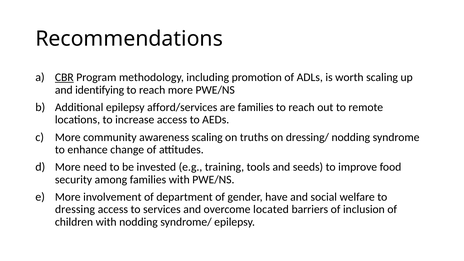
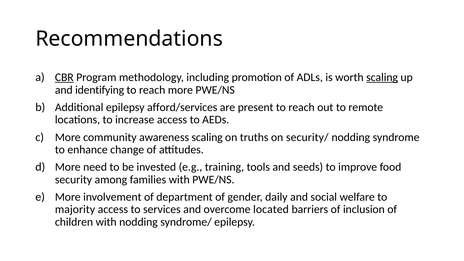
scaling underline: none -> present (382, 77)
are families: families -> present (256, 107)
dressing/: dressing/ -> security/ (307, 137)
have: have -> daily (276, 197)
dressing: dressing -> majority (75, 209)
